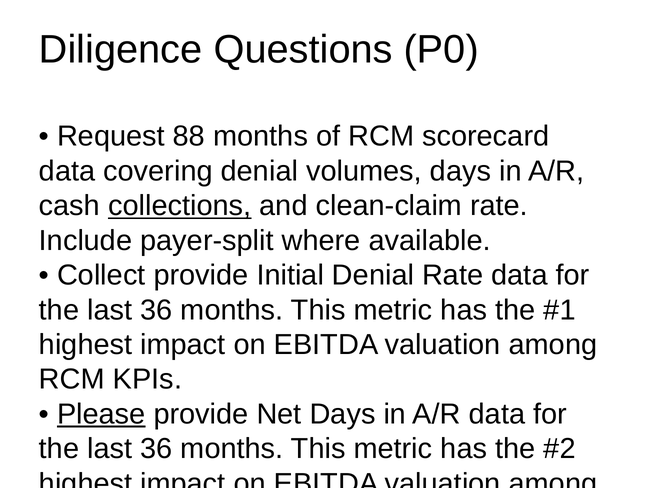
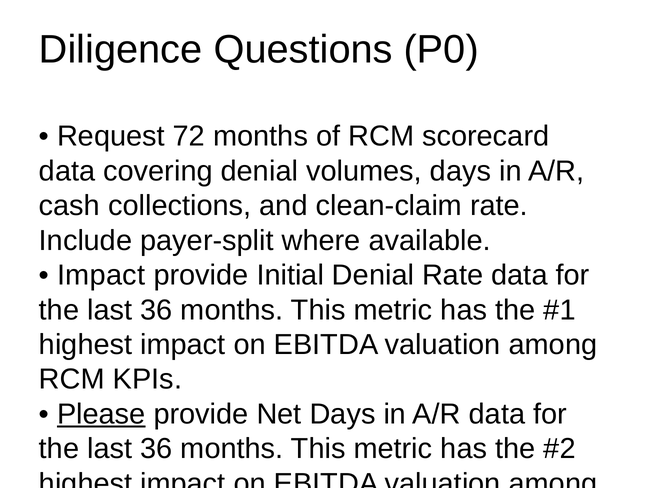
88: 88 -> 72 (189, 137)
collections underline: present -> none (180, 206)
Collect: Collect -> Impact (101, 275)
